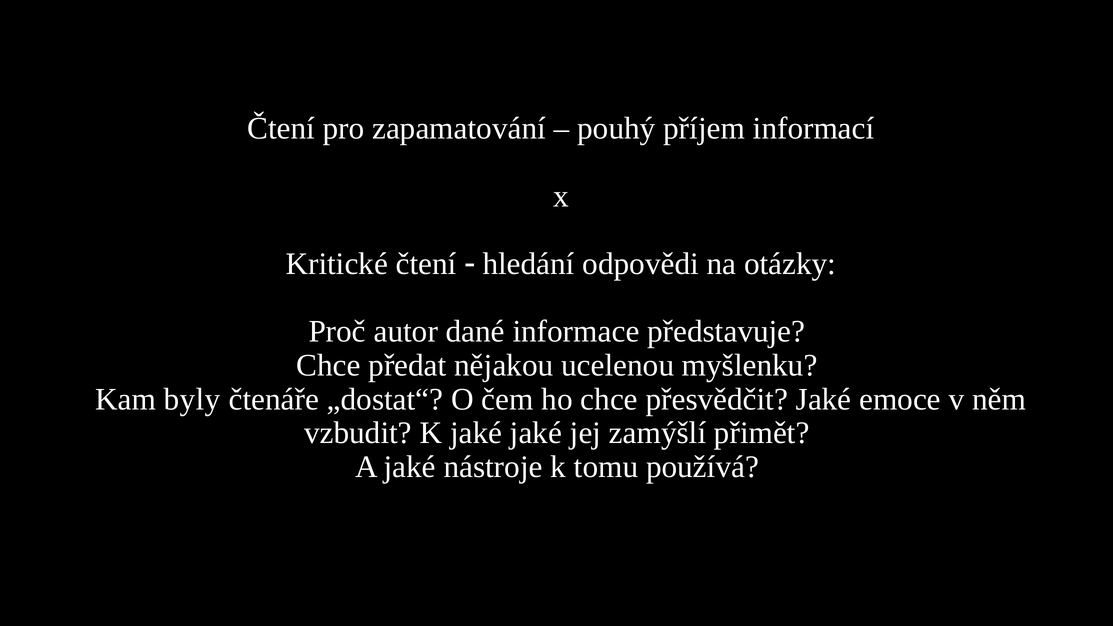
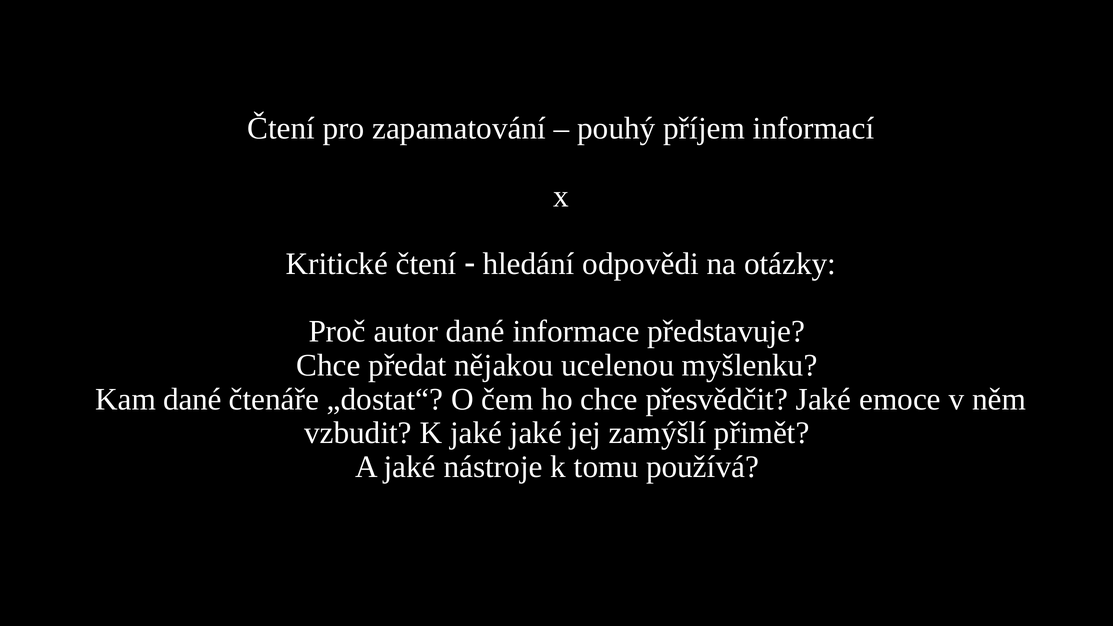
Kam byly: byly -> dané (193, 399)
